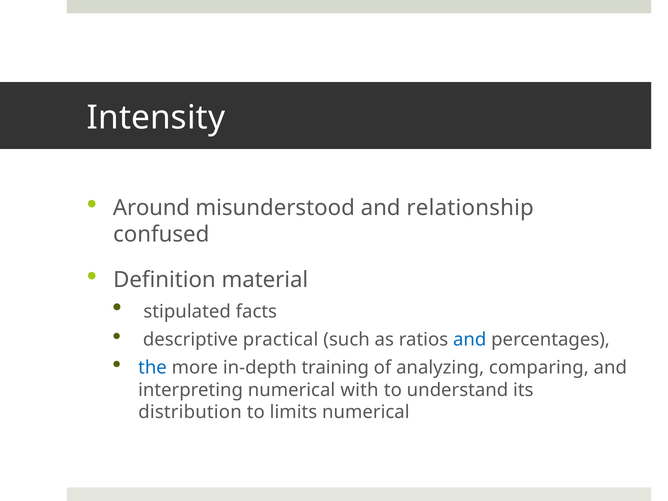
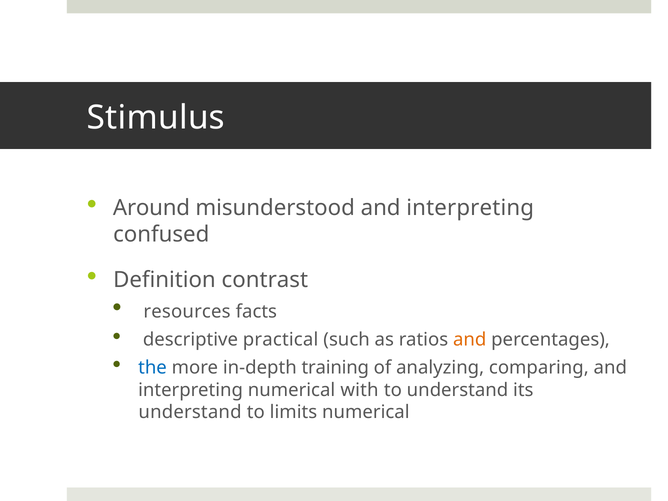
Intensity: Intensity -> Stimulus (156, 118)
misunderstood and relationship: relationship -> interpreting (470, 208)
material: material -> contrast (265, 280)
stipulated: stipulated -> resources (187, 312)
and colour: blue -> orange (470, 340)
distribution: distribution -> understand (190, 412)
